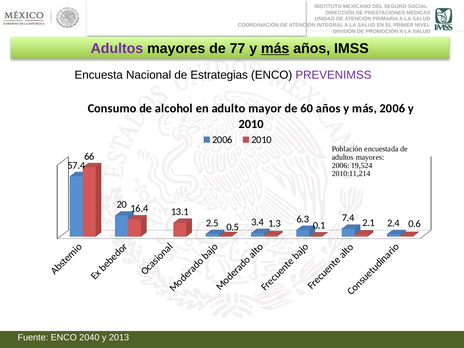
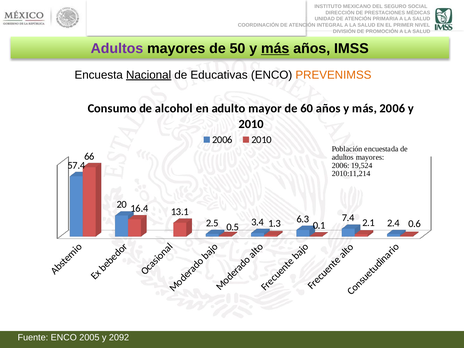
77: 77 -> 50 (237, 49)
Nacional underline: none -> present (149, 75)
Estrategias: Estrategias -> Educativas (219, 75)
PREVENIMSS colour: purple -> orange (333, 75)
2040: 2040 -> 2005 (89, 338)
2013: 2013 -> 2092 (119, 338)
